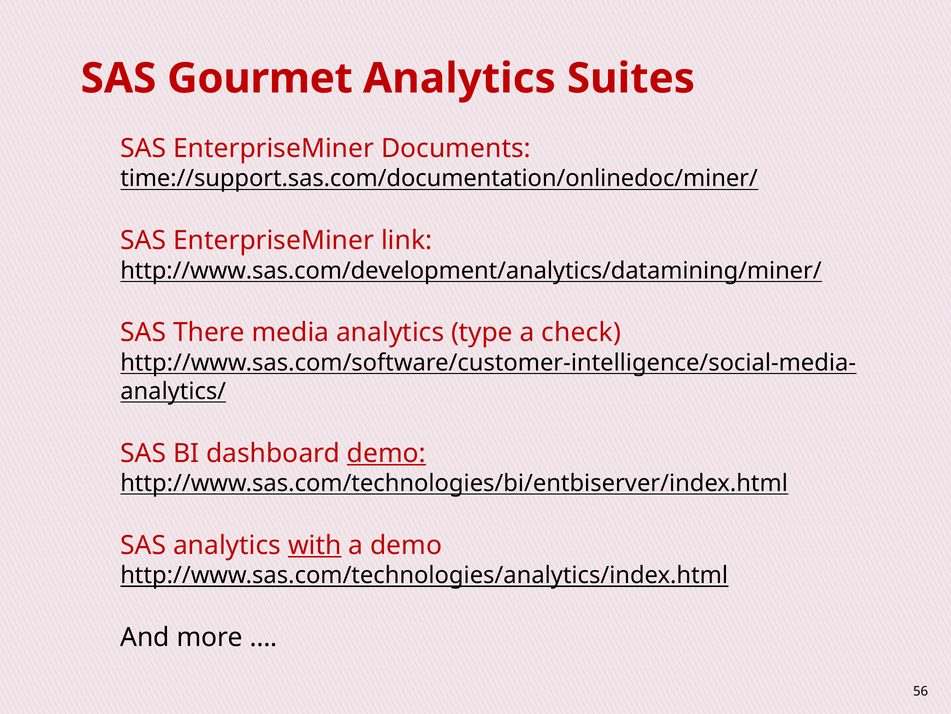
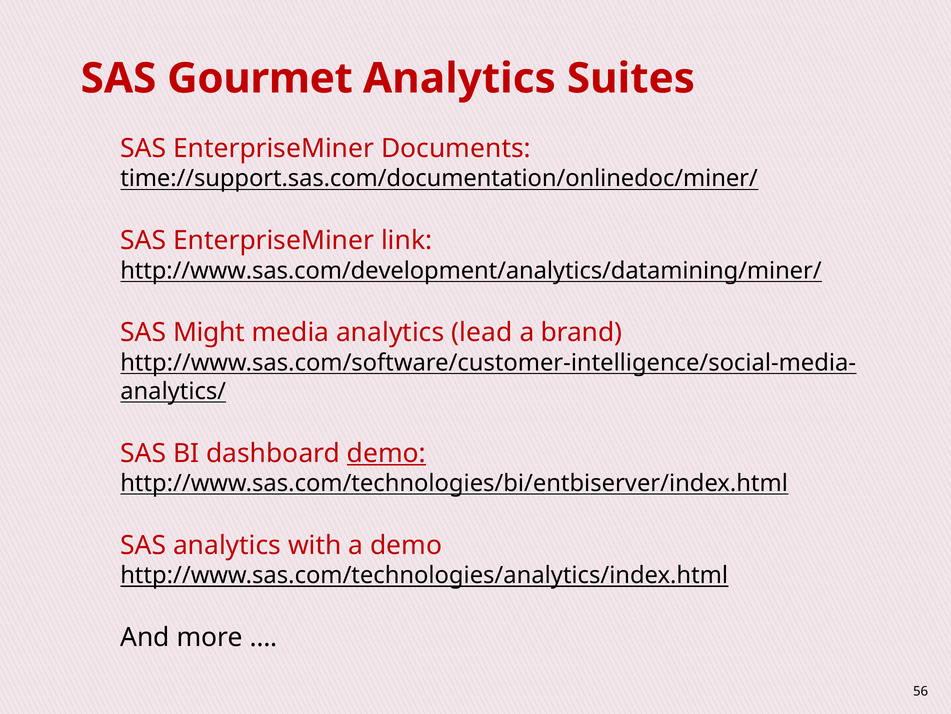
There: There -> Might (209, 332)
type: type -> lead (482, 332)
check: check -> brand (581, 332)
with underline: present -> none (315, 545)
